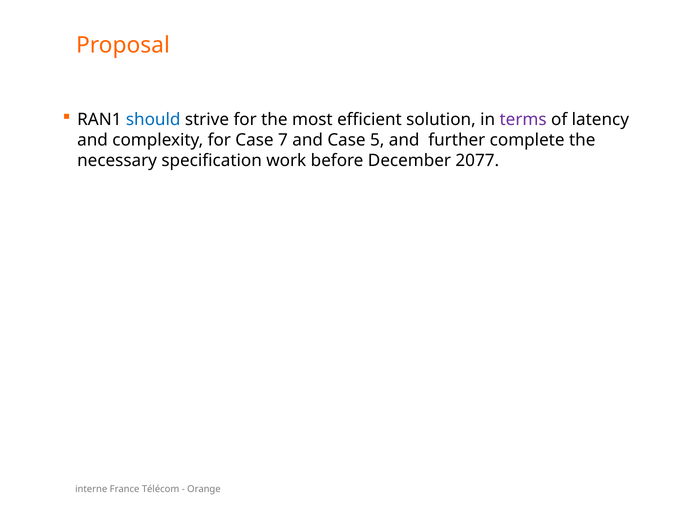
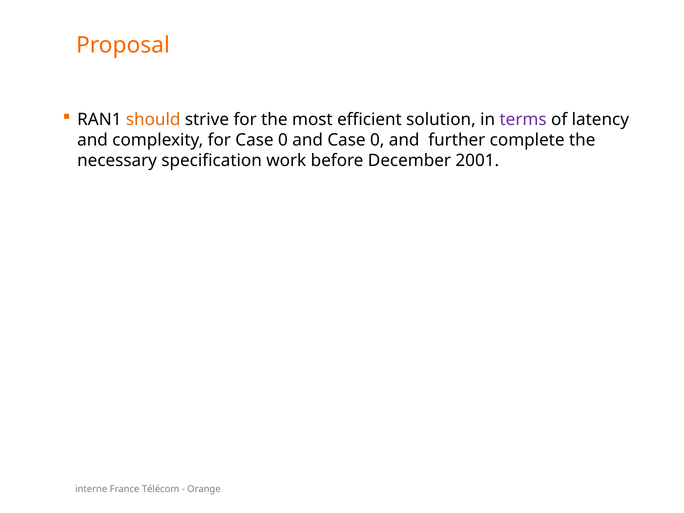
should colour: blue -> orange (153, 120)
for Case 7: 7 -> 0 (283, 140)
and Case 5: 5 -> 0 (377, 140)
2077: 2077 -> 2001 (477, 161)
